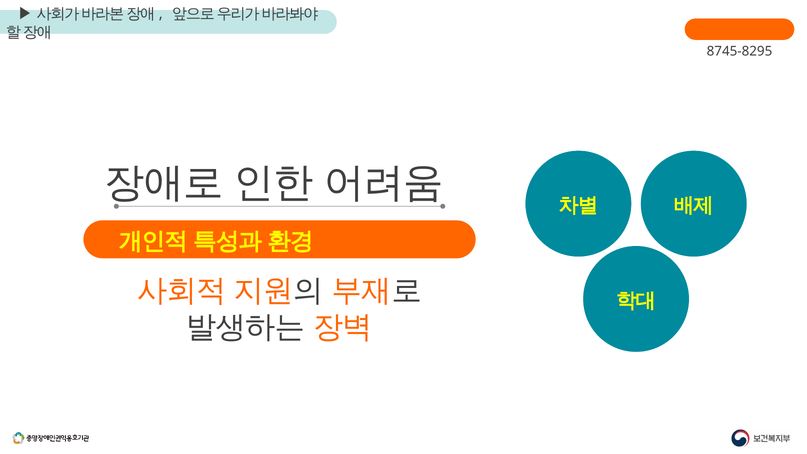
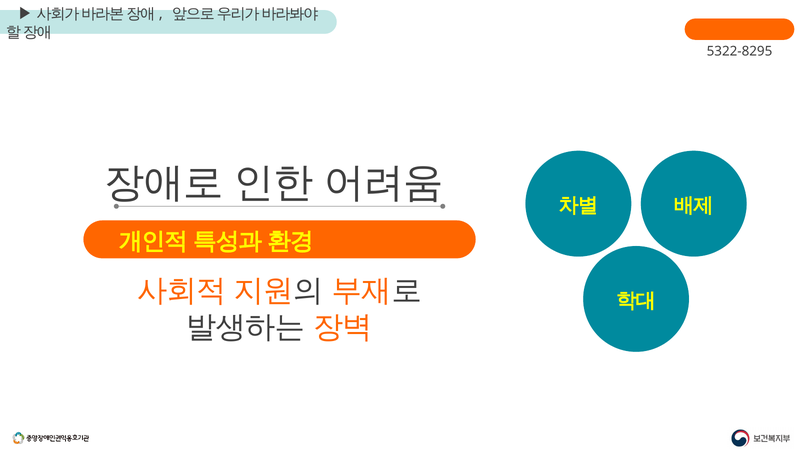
8745-8295: 8745-8295 -> 5322-8295 (739, 51)
